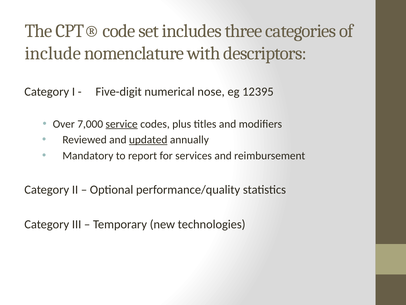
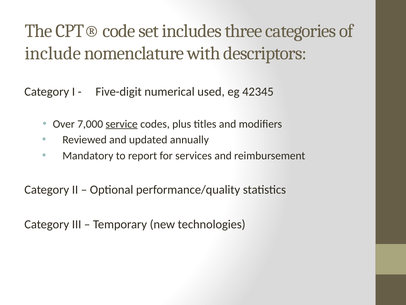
nose: nose -> used (211, 92)
12395: 12395 -> 42345 (258, 92)
updated underline: present -> none (148, 140)
